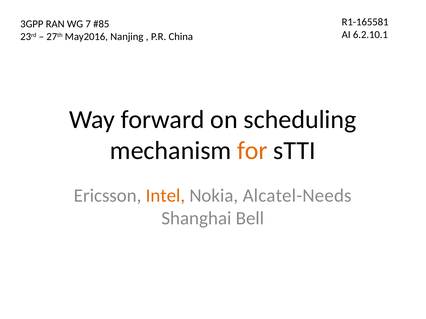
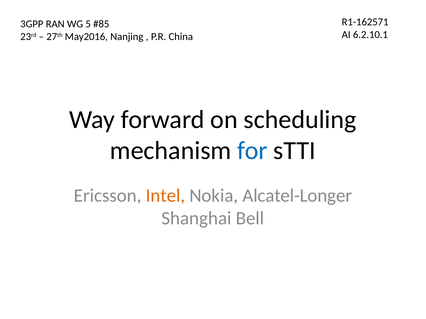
R1-165581: R1-165581 -> R1-162571 (365, 22)
7: 7 -> 5 (88, 24)
for colour: orange -> blue (252, 151)
Alcatel-Needs: Alcatel-Needs -> Alcatel-Longer (297, 196)
